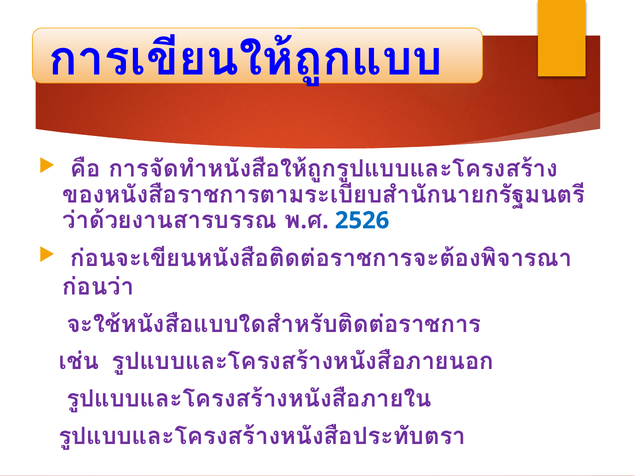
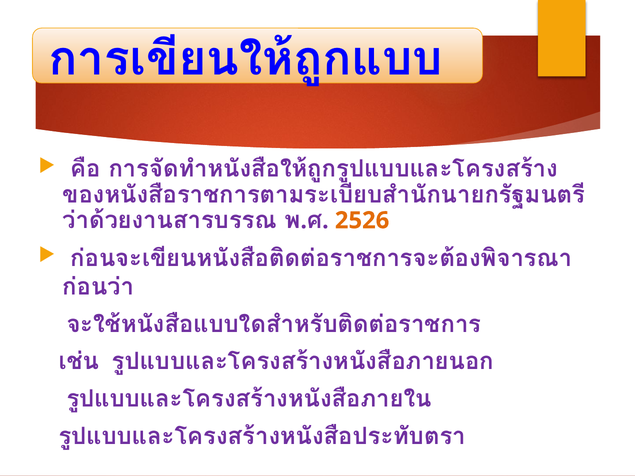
2526 colour: blue -> orange (362, 221)
